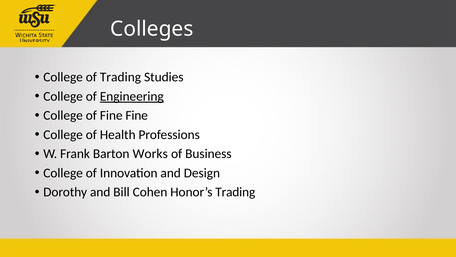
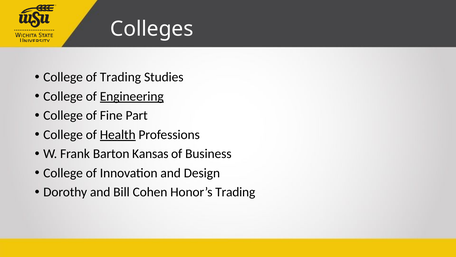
Fine Fine: Fine -> Part (137, 115)
Health underline: none -> present (118, 134)
Works: Works -> Kansas (150, 154)
